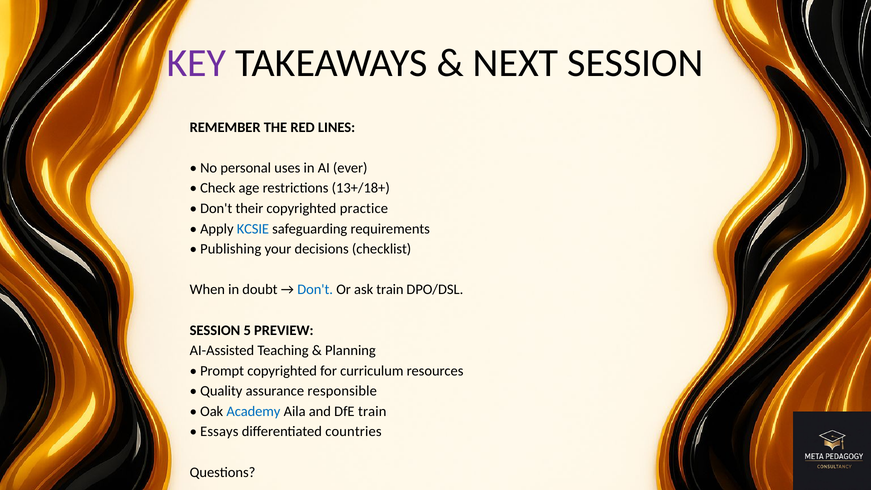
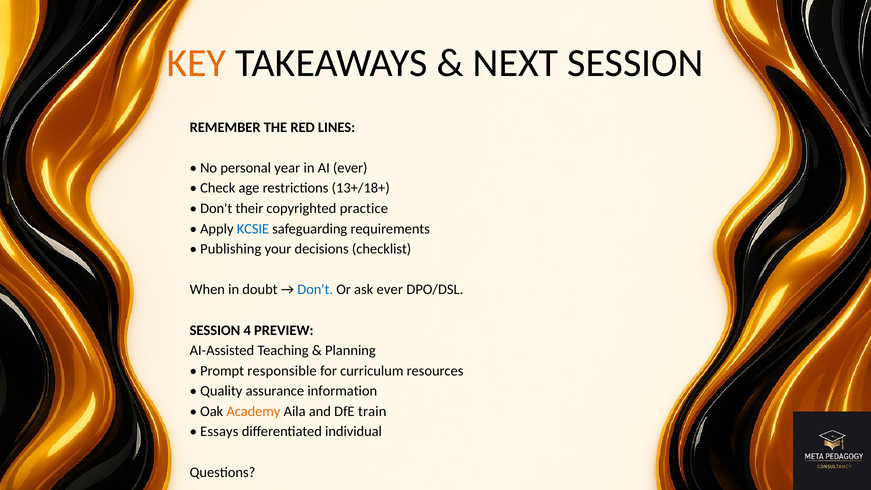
KEY colour: purple -> orange (197, 63)
uses: uses -> year (287, 168)
ask train: train -> ever (390, 290)
5: 5 -> 4 (247, 330)
Prompt copyrighted: copyrighted -> responsible (282, 371)
responsible: responsible -> information (342, 391)
Academy colour: blue -> orange (253, 411)
countries: countries -> individual (354, 432)
